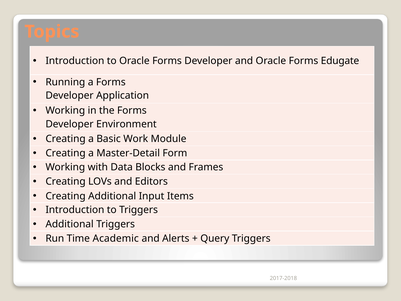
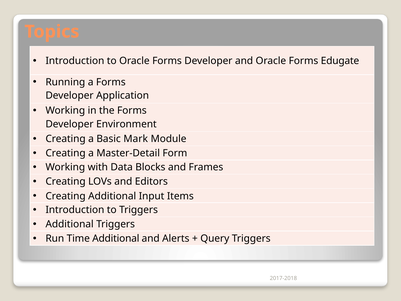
Work: Work -> Mark (136, 139)
Time Academic: Academic -> Additional (116, 238)
